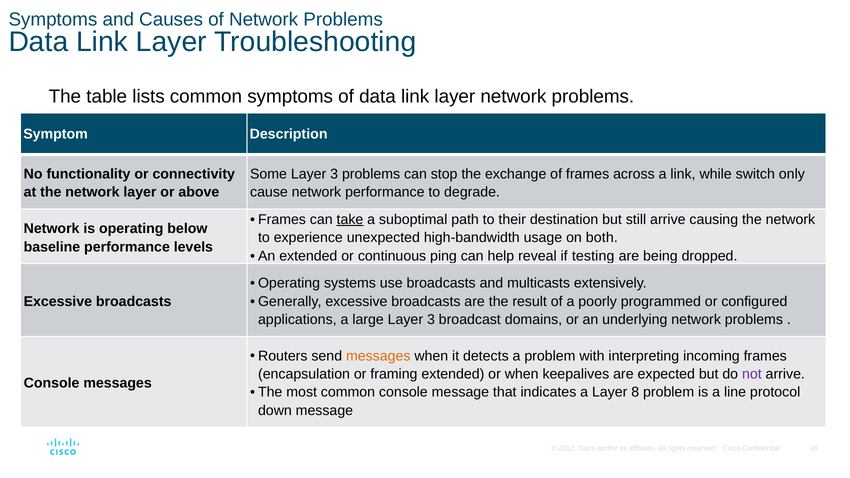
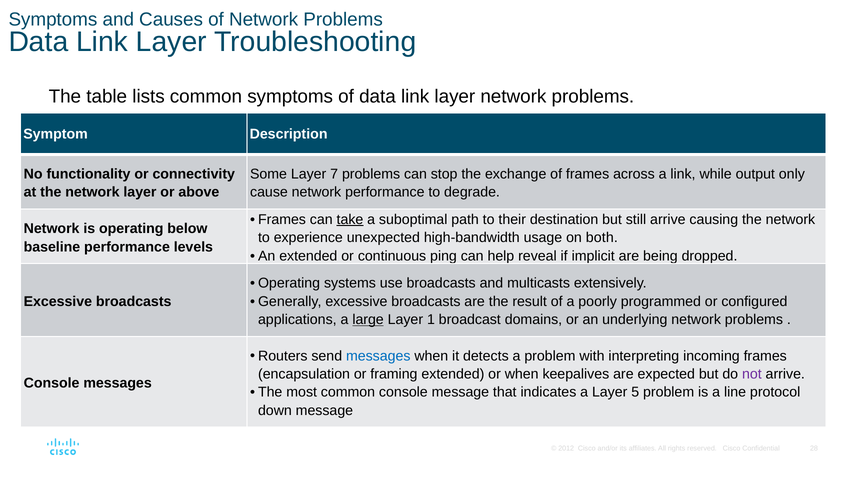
Some Layer 3: 3 -> 7 (334, 174)
switch: switch -> output (755, 174)
testing: testing -> implicit (593, 256)
large underline: none -> present (368, 320)
3: 3 -> 1 (431, 320)
messages colour: orange -> blue (378, 356)
8: 8 -> 5 (635, 392)
